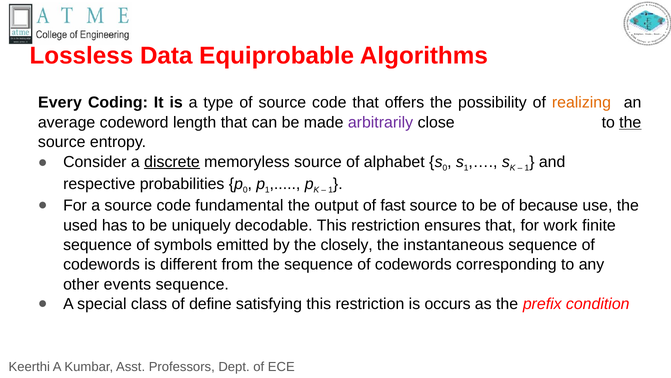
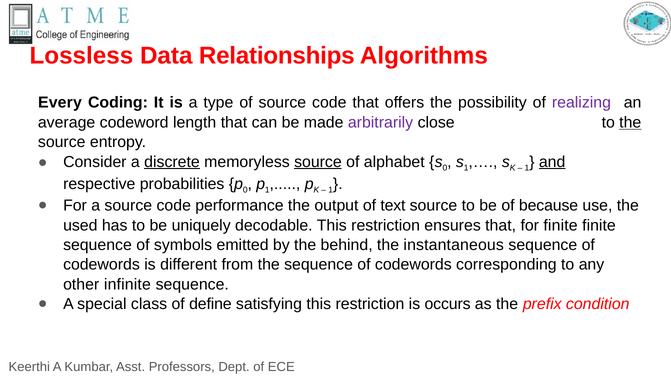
Equiprobable: Equiprobable -> Relationships (277, 56)
realizing colour: orange -> purple (581, 103)
source underline: none -> present (318, 162)
and underline: none -> present (552, 162)
fundamental: fundamental -> performance (239, 205)
fast: fast -> text (393, 205)
for work: work -> finite (561, 225)
closely: closely -> behind (347, 245)
events: events -> infinite (127, 284)
